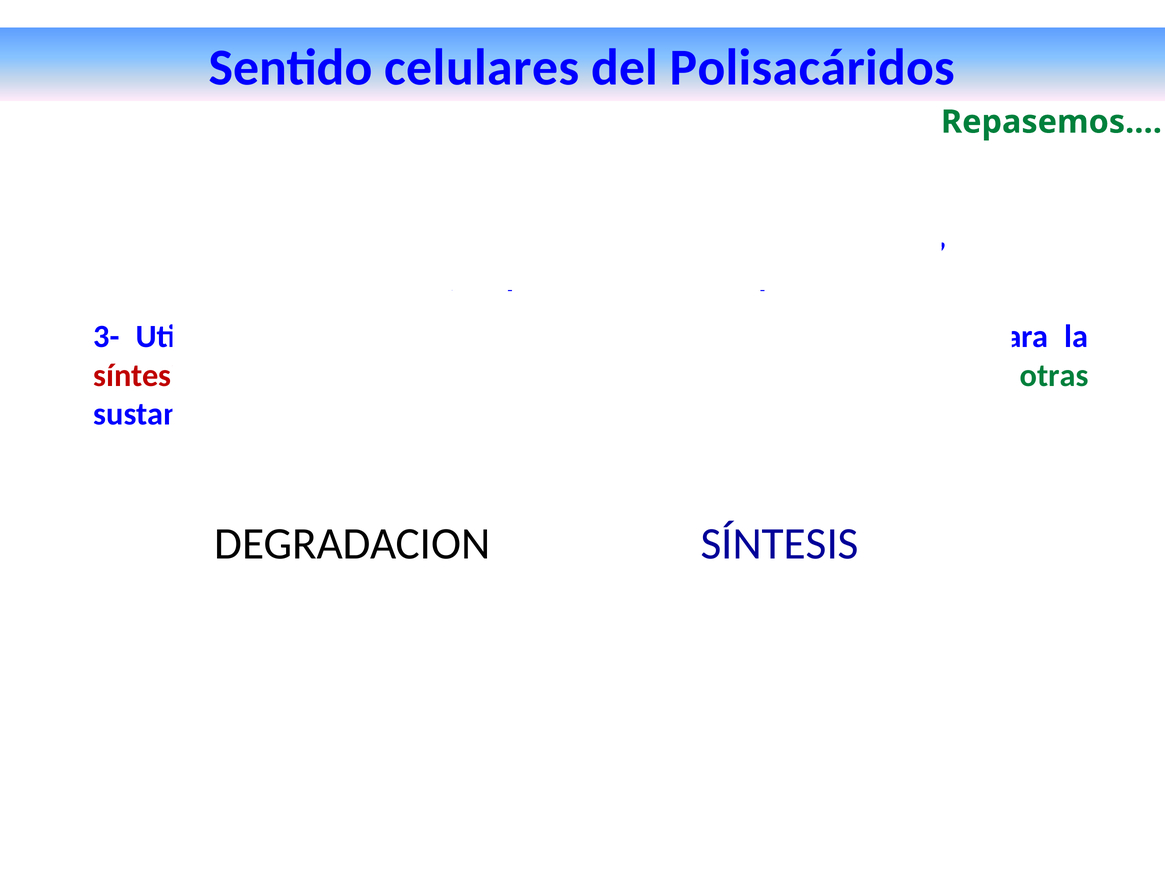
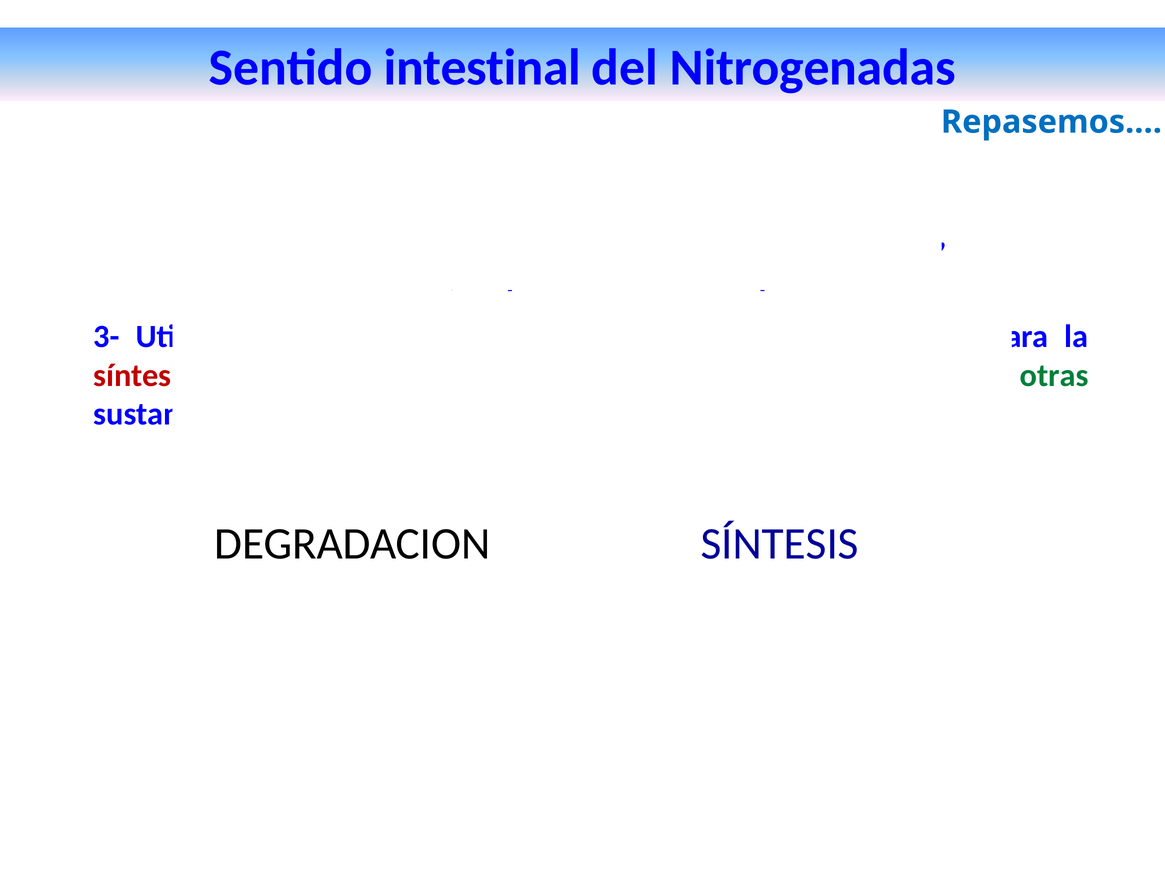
celulares: celulares -> intestinal (482, 68)
Polisacáridos: Polisacáridos -> Nitrogenadas (813, 68)
Repasemos… colour: green -> blue (1051, 122)
